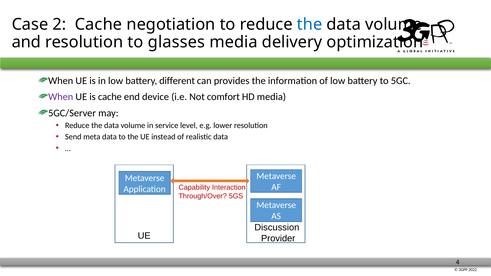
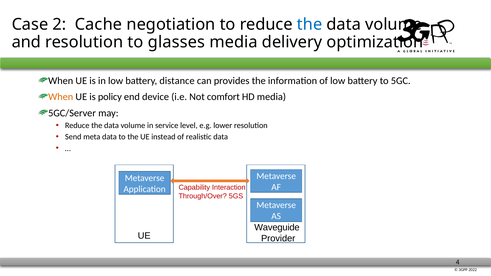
different: different -> distance (177, 81)
When colour: purple -> orange (61, 97)
is cache: cache -> policy (110, 97)
Discussion: Discussion -> Waveguide (277, 228)
